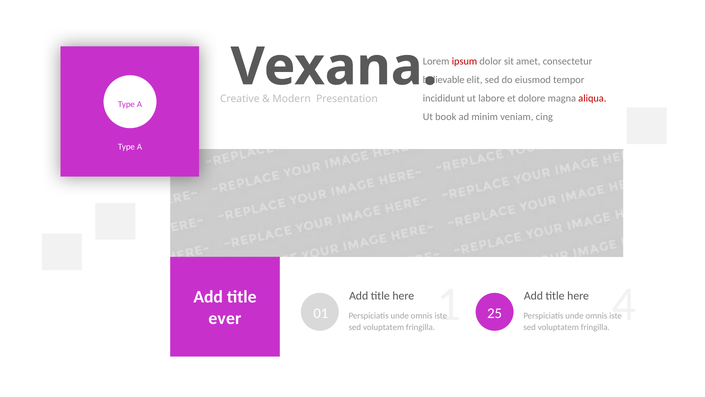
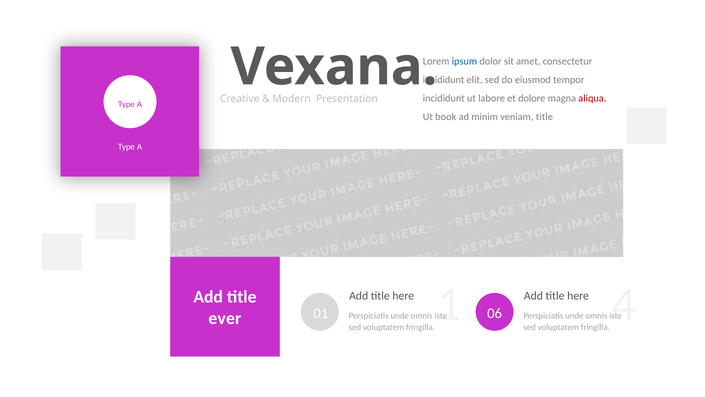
ipsum colour: red -> blue (464, 61)
believable: believable -> incididunt (444, 80)
veniam cing: cing -> title (544, 117)
25: 25 -> 06 (495, 313)
